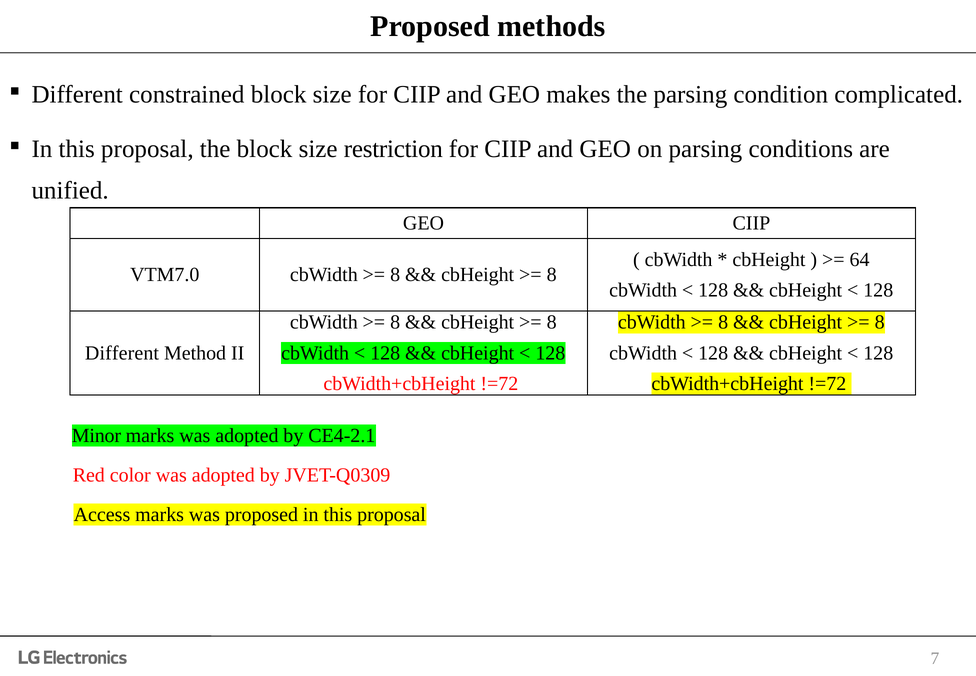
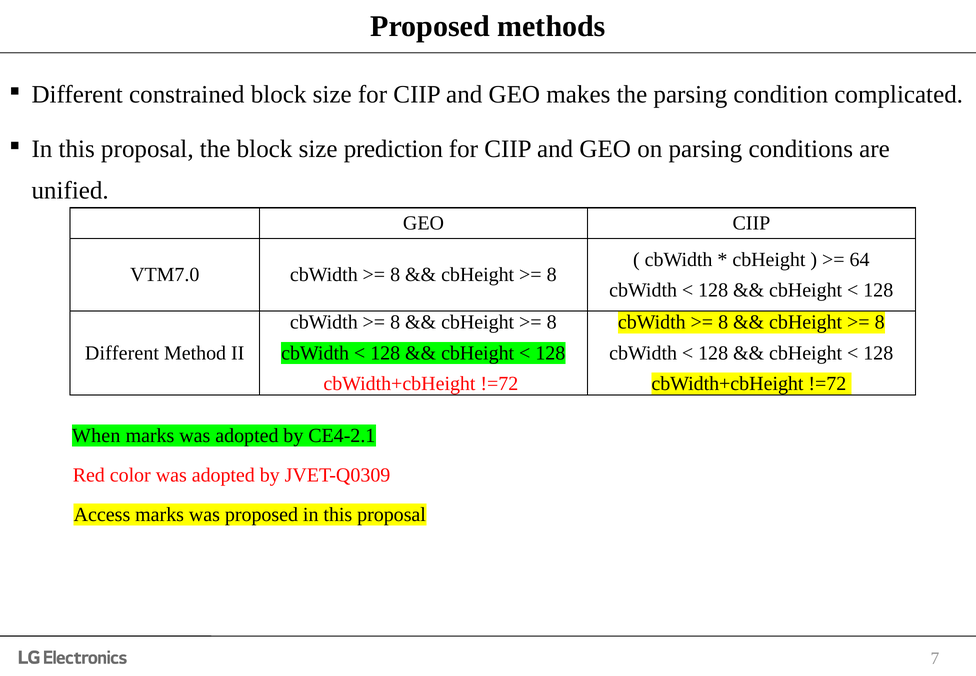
restriction: restriction -> prediction (393, 149)
Minor: Minor -> When (96, 435)
